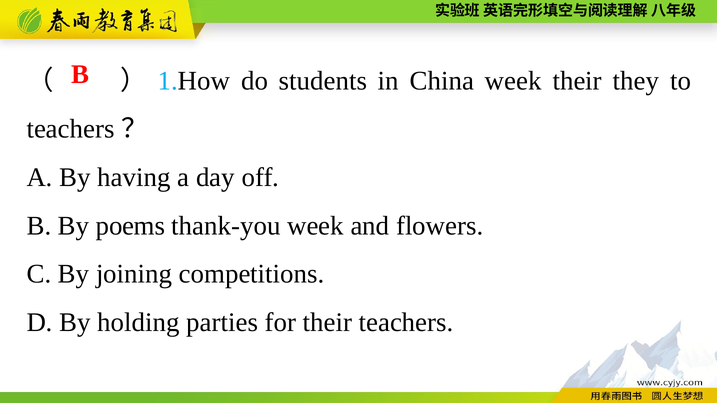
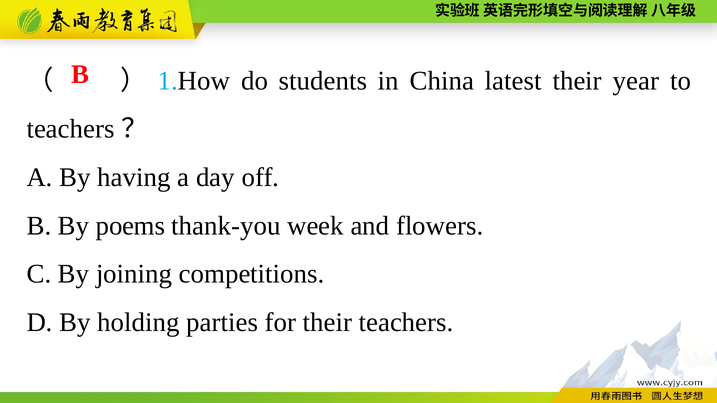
China week: week -> latest (513, 81)
they: they -> year (636, 81)
